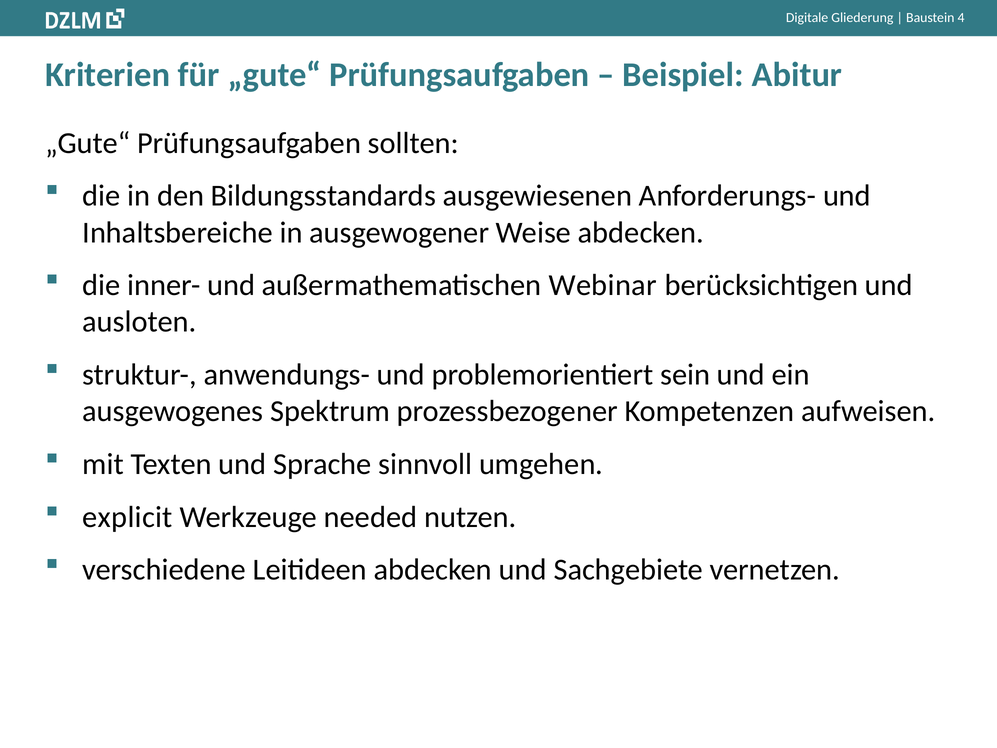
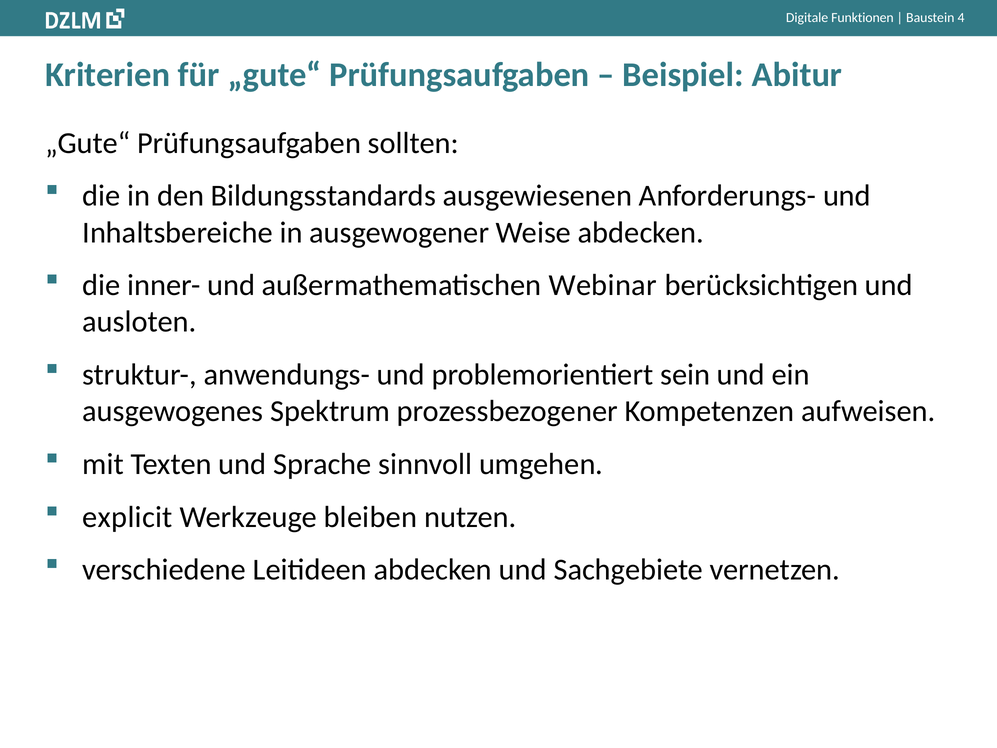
Gliederung: Gliederung -> Funktionen (862, 18)
needed: needed -> bleiben (370, 517)
